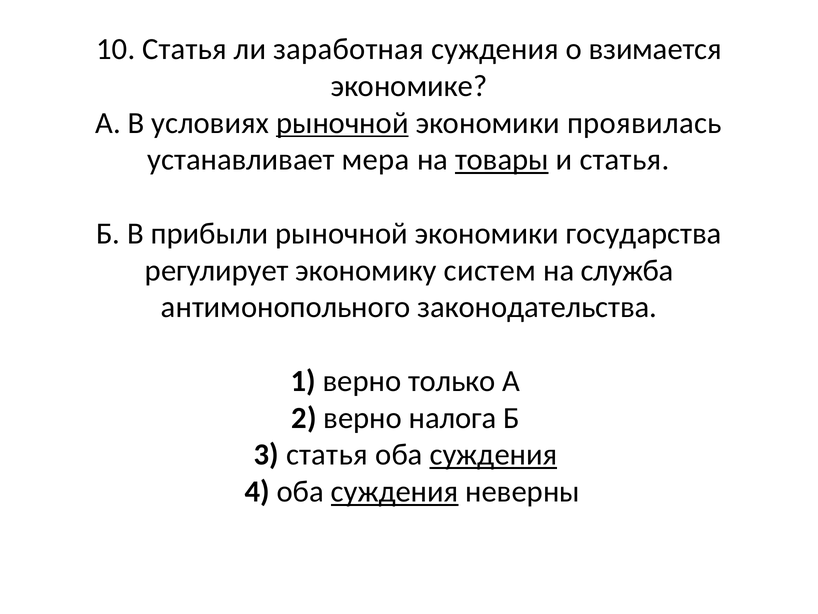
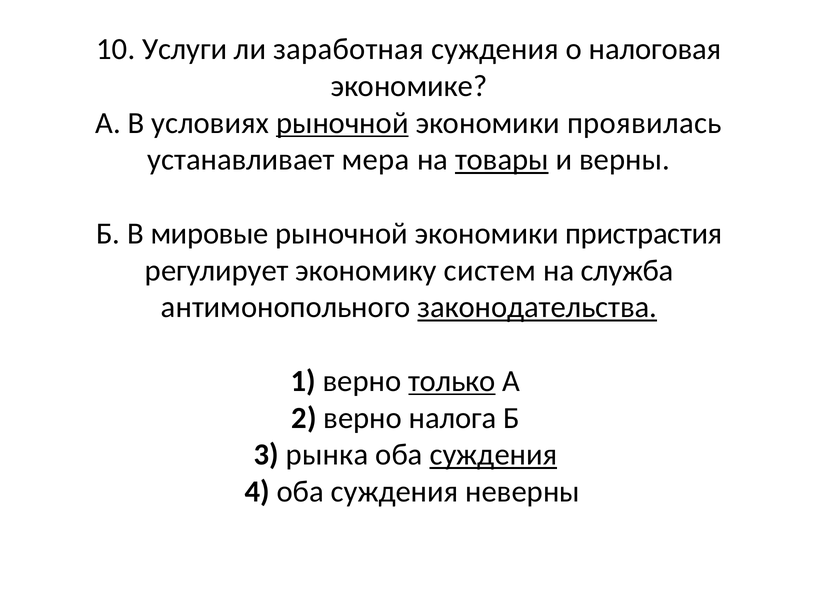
10 Статья: Статья -> Услуги (185, 49)
взимается: взимается -> налоговая (655, 49)
и статья: статья -> верны (625, 160)
прибыли: прибыли -> мировые (210, 233)
государства: государства -> пристрастия (644, 233)
законодательства underline: none -> present (537, 307)
только underline: none -> present (452, 381)
3 статья: статья -> рынка (327, 454)
суждения underline: present -> none (395, 491)
